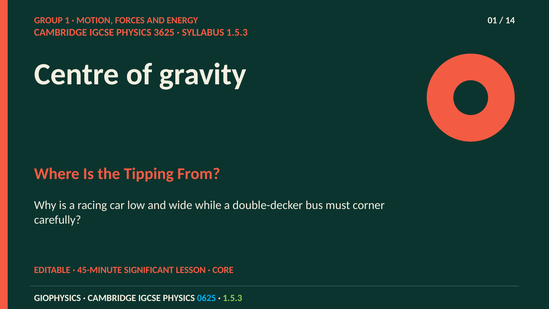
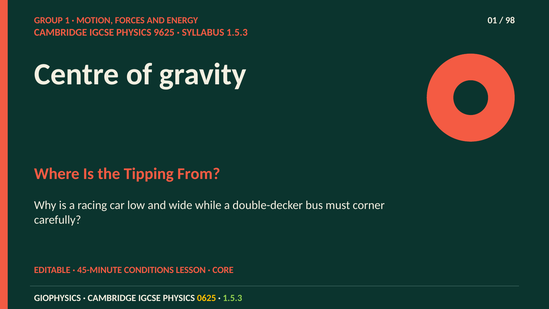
14: 14 -> 98 (510, 20)
3625: 3625 -> 9625 (164, 33)
SIGNIFICANT: SIGNIFICANT -> CONDITIONS (149, 270)
0625 colour: light blue -> yellow (207, 298)
